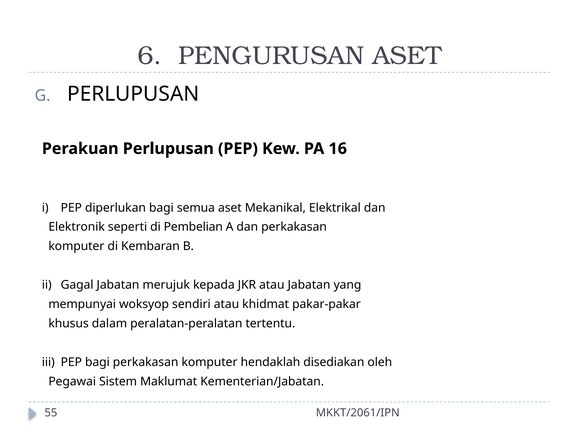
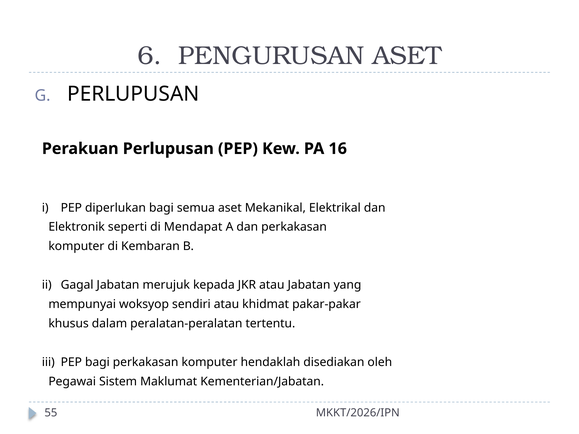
Pembelian: Pembelian -> Mendapat (193, 227)
MKKT/2061/IPN: MKKT/2061/IPN -> MKKT/2026/IPN (358, 413)
